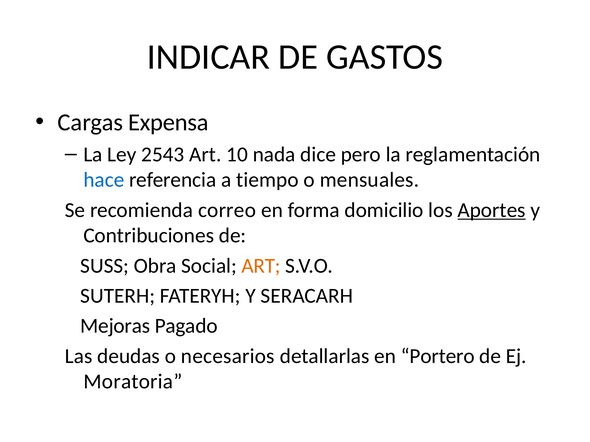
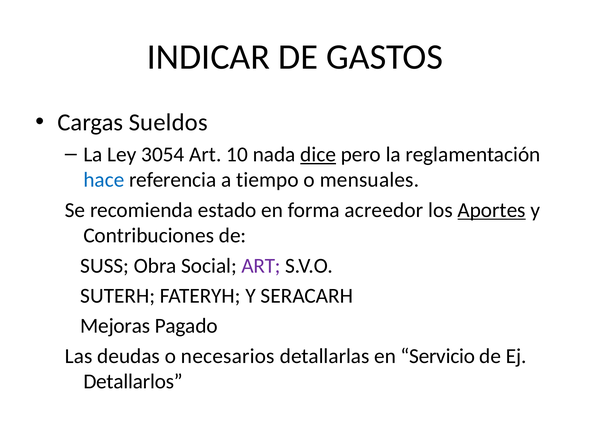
Expensa: Expensa -> Sueldos (168, 123)
2543: 2543 -> 3054 (163, 155)
dice underline: none -> present (318, 155)
correo: correo -> estado (227, 210)
domicilio: domicilio -> acreedor (384, 210)
ART colour: orange -> purple (261, 266)
Portero: Portero -> Servicio (438, 356)
Moratoria: Moratoria -> Detallarlos (133, 382)
